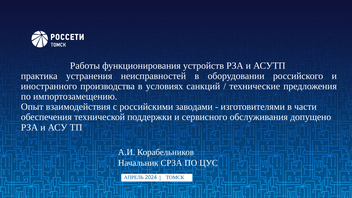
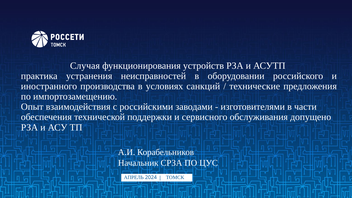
Работы: Работы -> Случая (85, 66)
